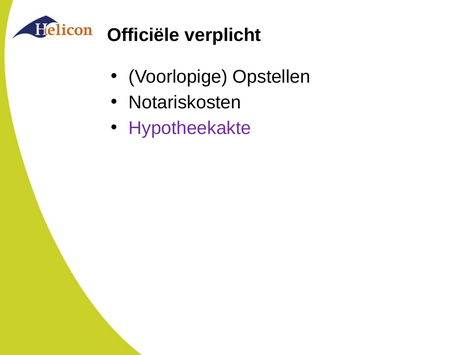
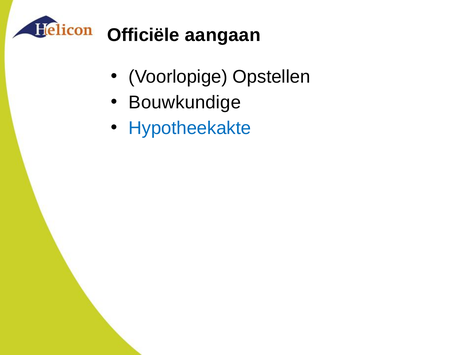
verplicht: verplicht -> aangaan (223, 35)
Notariskosten: Notariskosten -> Bouwkundige (185, 102)
Hypotheekakte colour: purple -> blue (190, 128)
